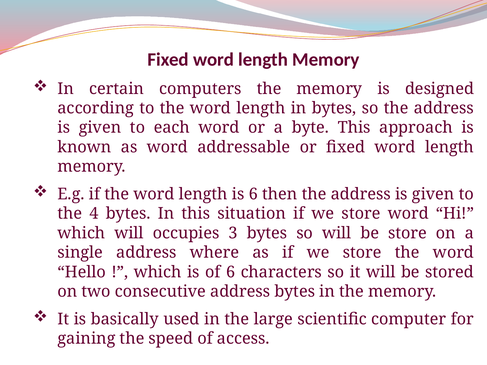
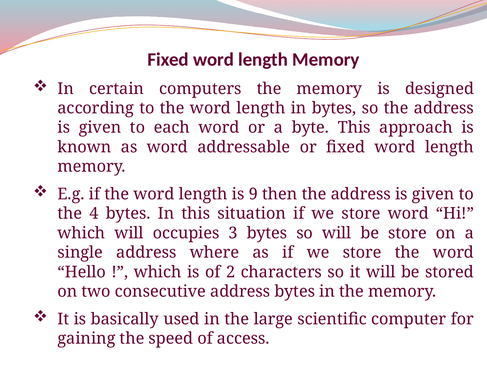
is 6: 6 -> 9 (253, 194)
of 6: 6 -> 2 (231, 272)
